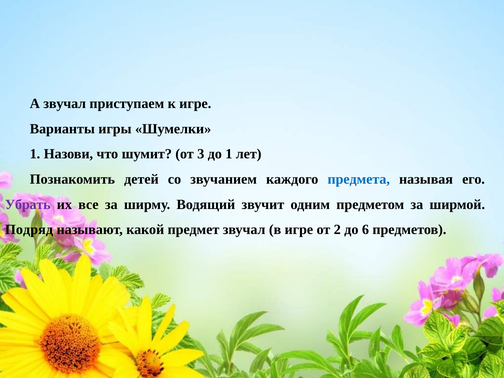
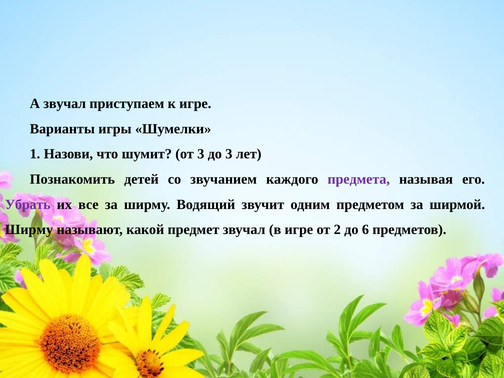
до 1: 1 -> 3 (229, 154)
предмета colour: blue -> purple (359, 179)
Подряд: Подряд -> Ширму (29, 230)
